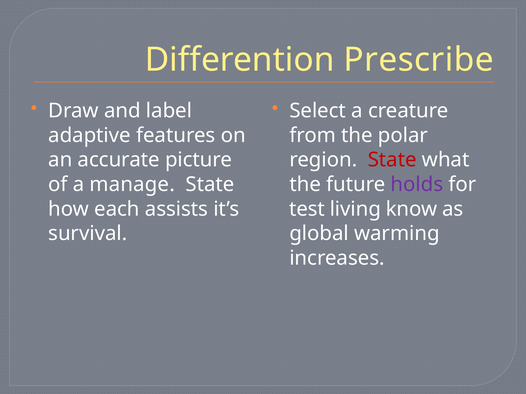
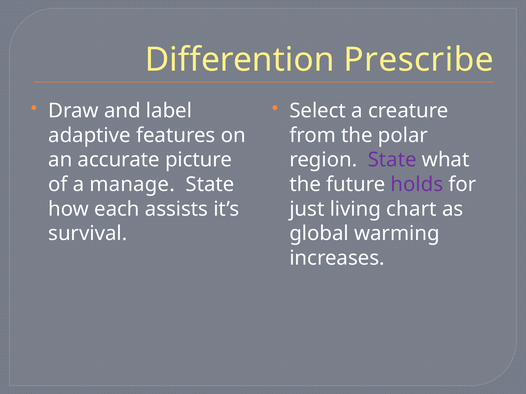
State colour: red -> purple (392, 160)
test: test -> just (307, 209)
know: know -> chart (411, 209)
